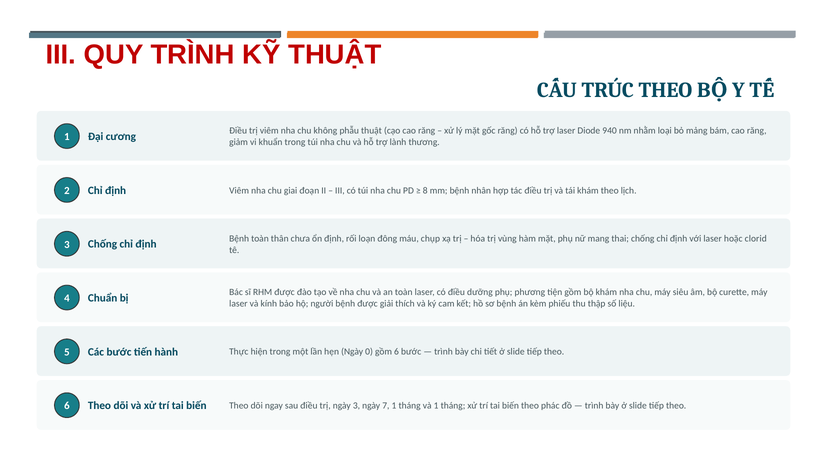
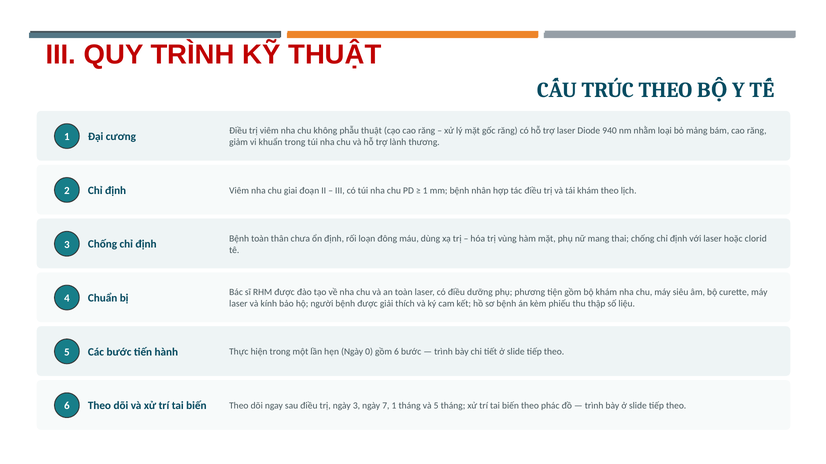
8: 8 -> 1 (425, 191)
chụp: chụp -> dùng (430, 239)
và 1: 1 -> 5 (436, 406)
